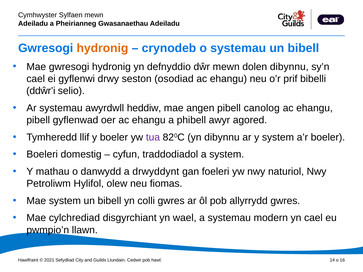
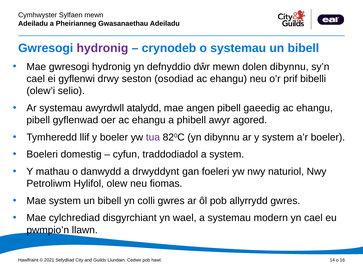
hydronig colour: orange -> purple (102, 48)
ddŵr’i: ddŵr’i -> olew’i (41, 91)
heddiw: heddiw -> atalydd (144, 108)
canolog: canolog -> gaeedig (262, 108)
